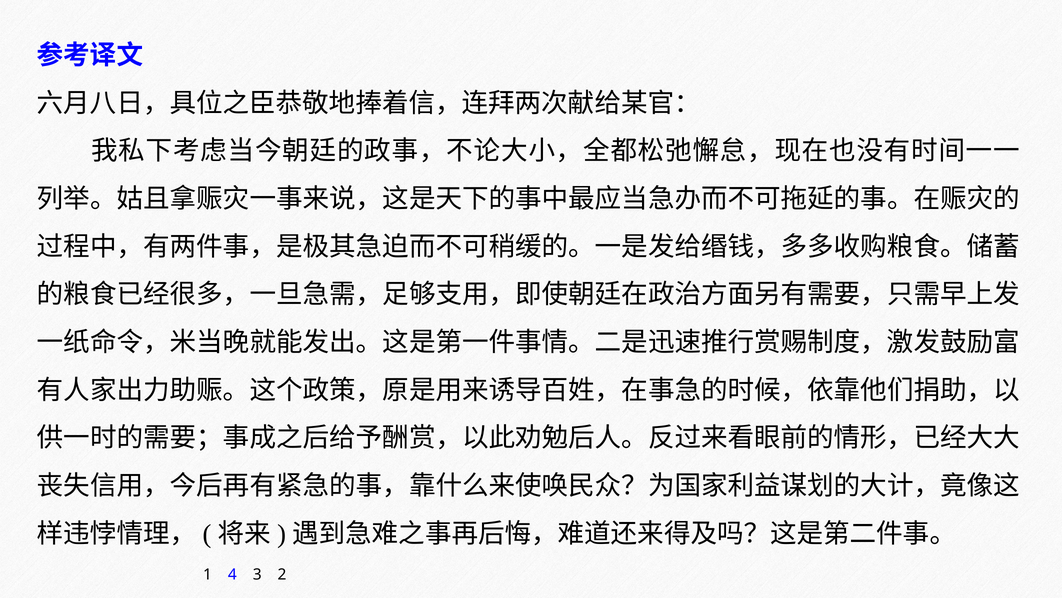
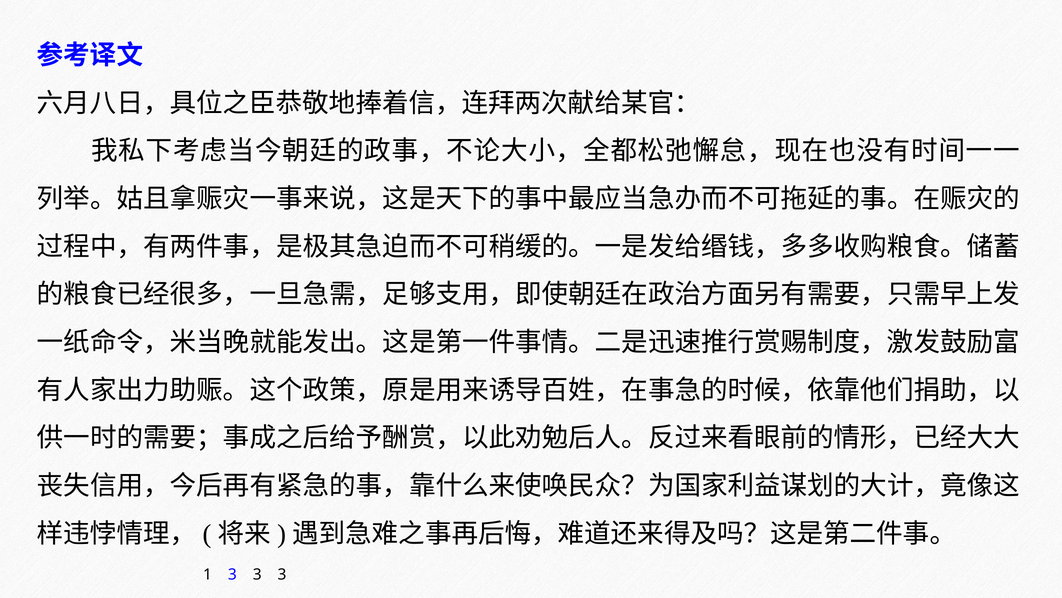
1 4: 4 -> 3 (232, 574)
2: 2 -> 3 (282, 574)
